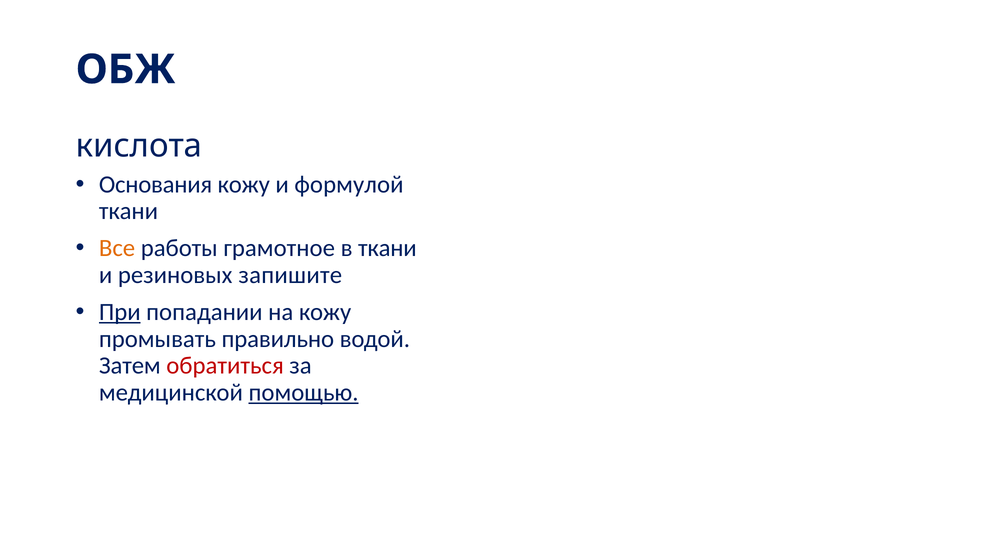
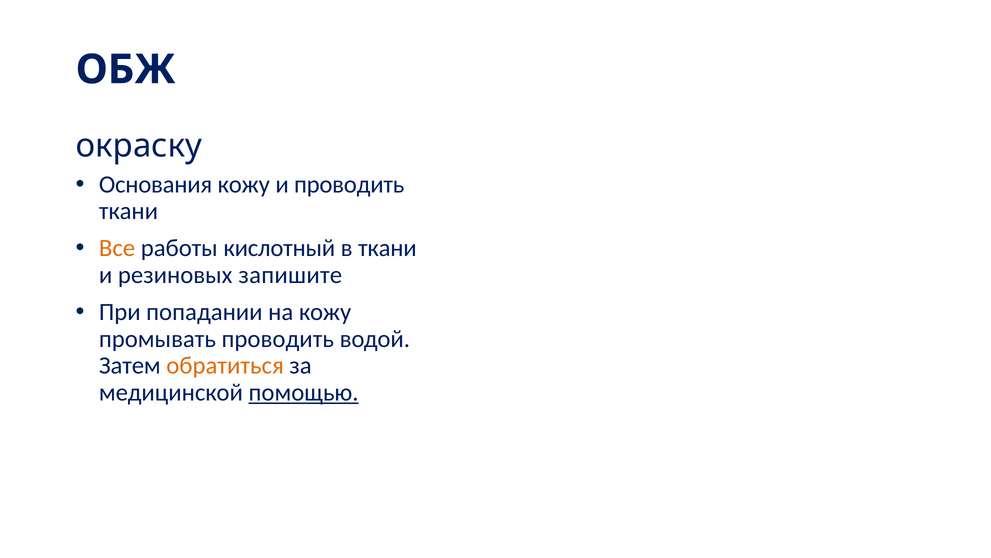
кислота: кислота -> окраску (139, 145)
и формулой: формулой -> проводить (349, 184)
грамотное: грамотное -> кислотный (279, 248)
При underline: present -> none (120, 312)
промывать правильно: правильно -> проводить (278, 339)
обратиться colour: red -> orange (225, 365)
